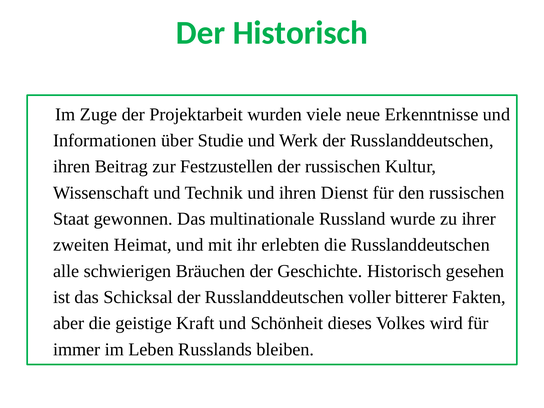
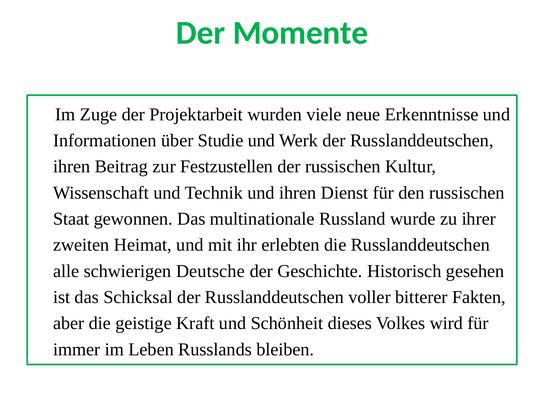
Der Historisch: Historisch -> Momente (300, 33)
Bräuchen: Bräuchen -> Deutsche (210, 271)
